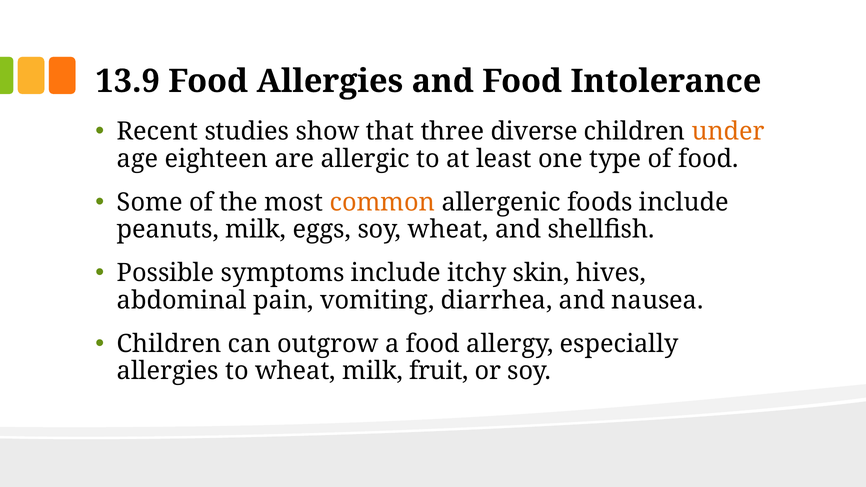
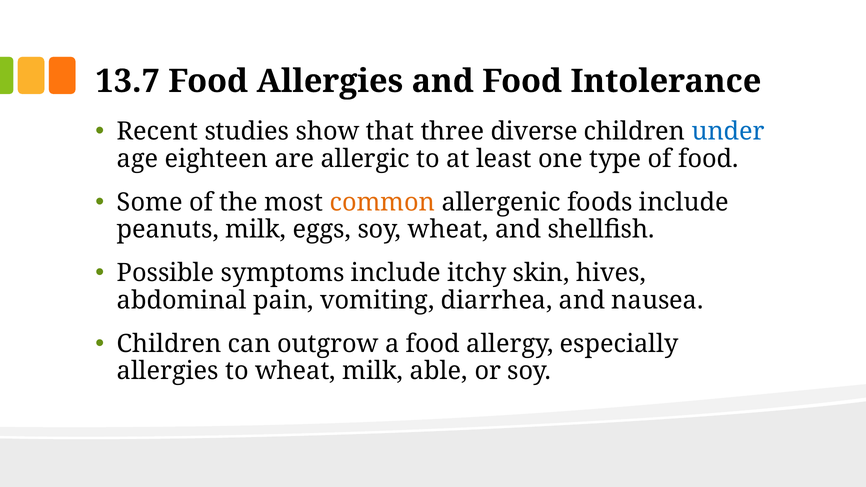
13.9: 13.9 -> 13.7 (128, 81)
under colour: orange -> blue (728, 132)
fruit: fruit -> able (439, 371)
